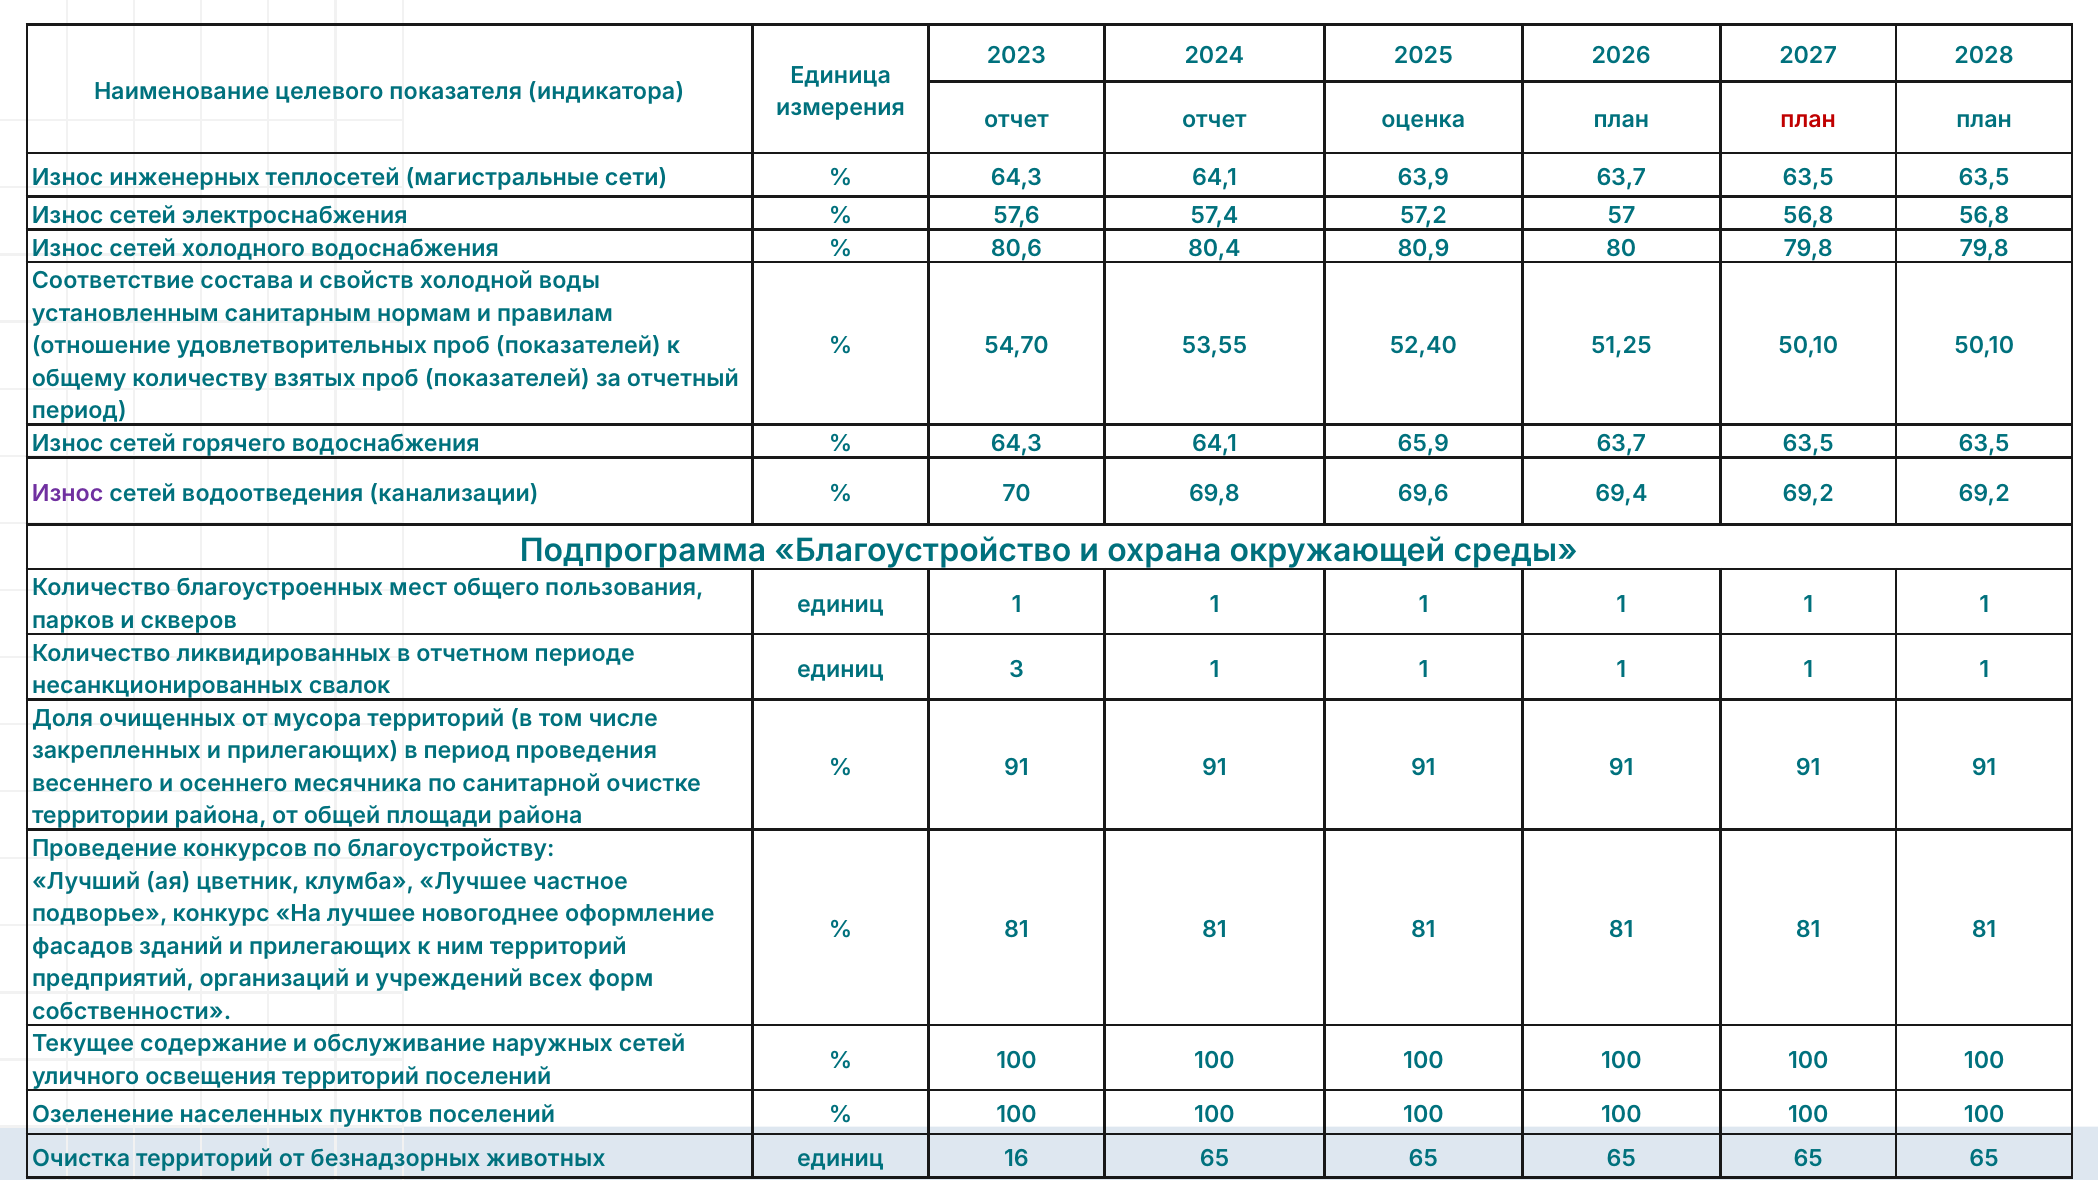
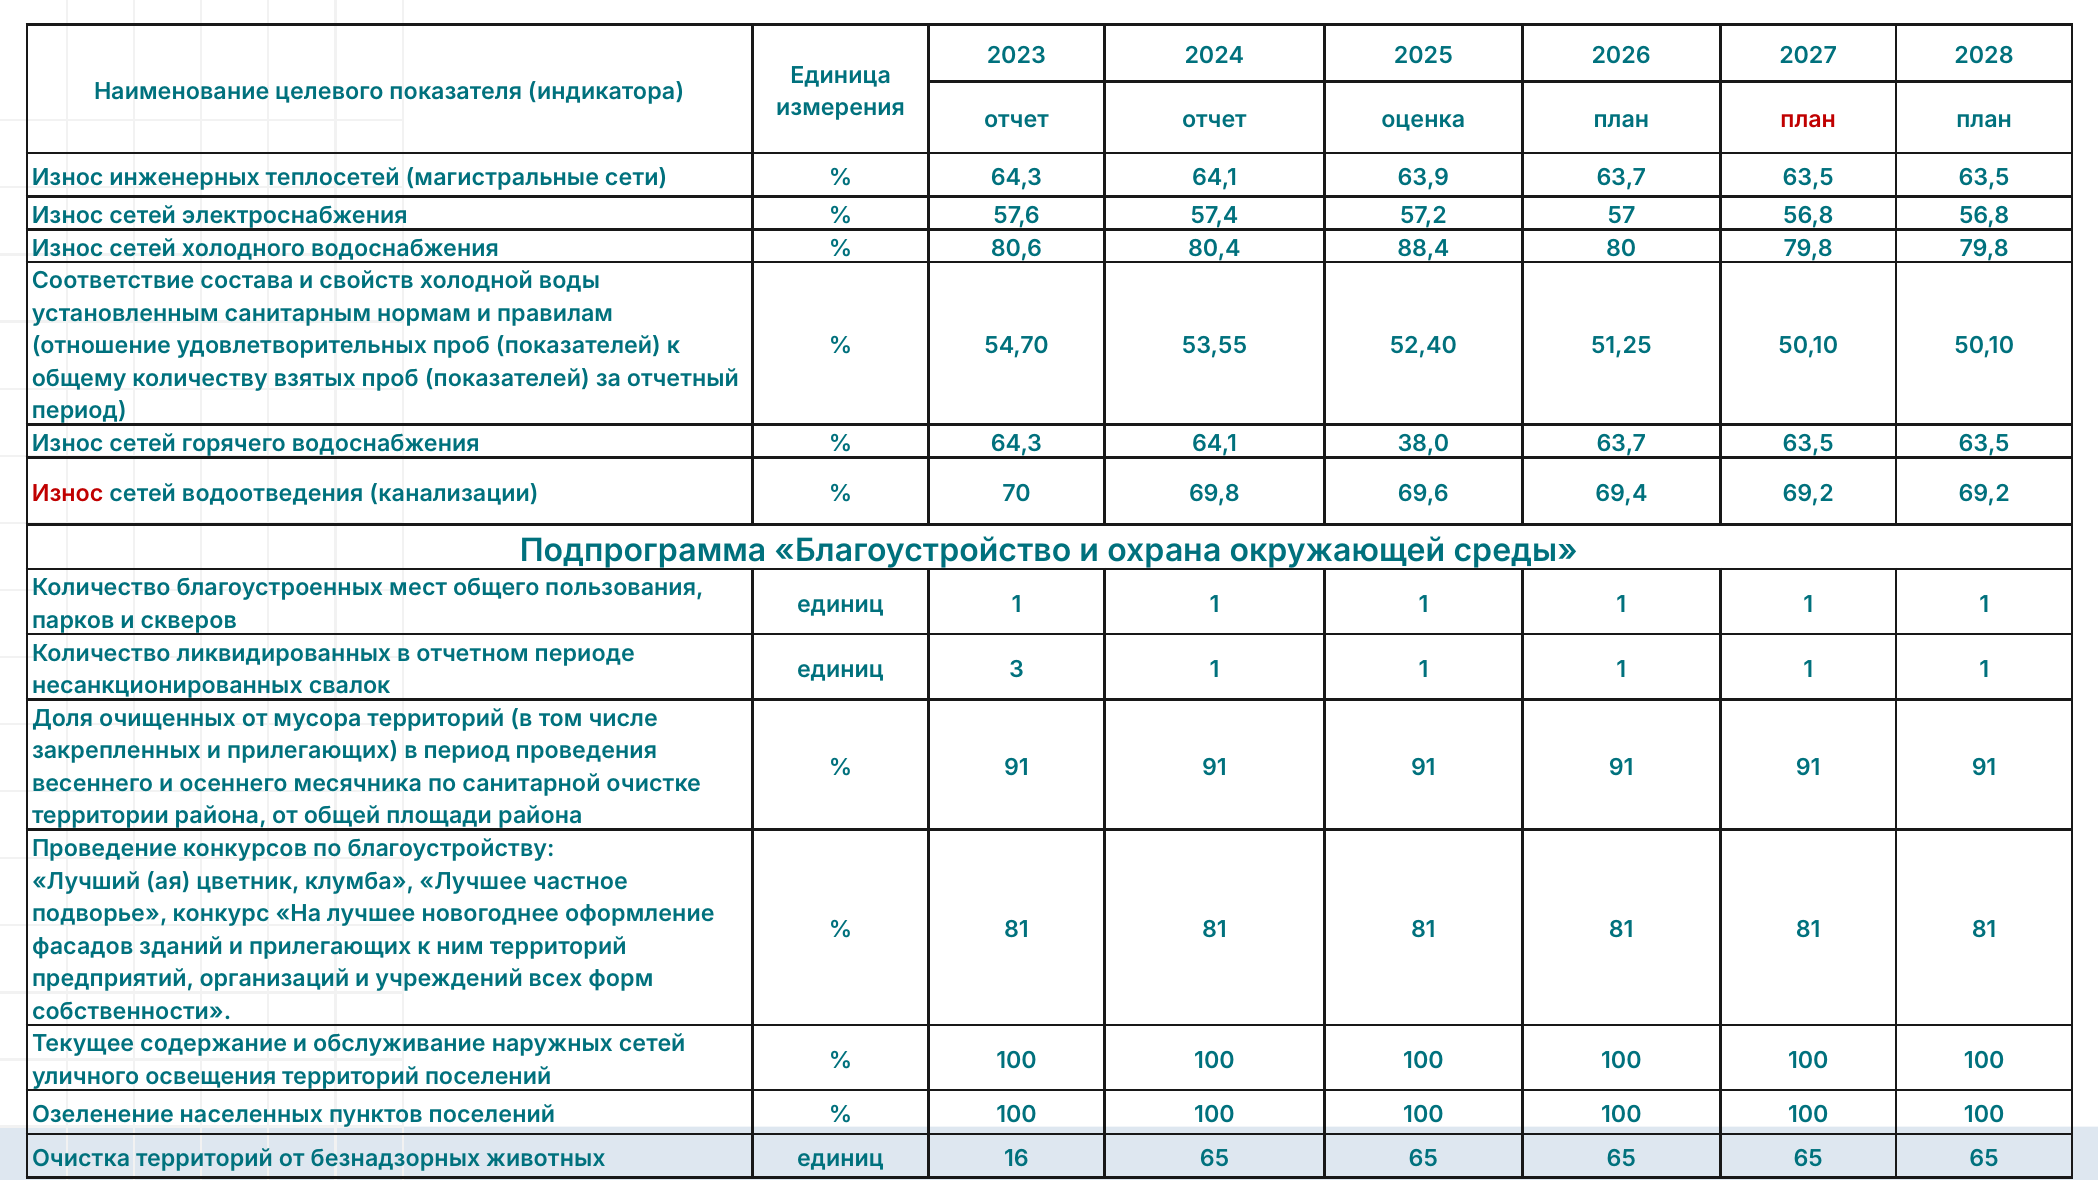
80,9: 80,9 -> 88,4 (1423, 249)
65,9: 65,9 -> 38,0 (1423, 444)
Износ colour: purple -> red (68, 494)
